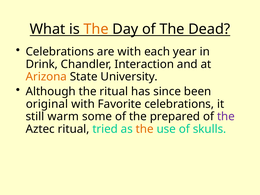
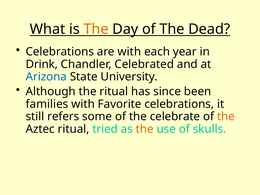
Interaction: Interaction -> Celebrated (144, 64)
Arizona colour: orange -> blue (46, 77)
original: original -> families (47, 104)
warm: warm -> refers (63, 117)
prepared: prepared -> celebrate (175, 117)
the colour: purple -> orange (226, 117)
